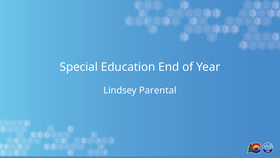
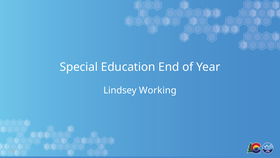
Parental: Parental -> Working (158, 90)
